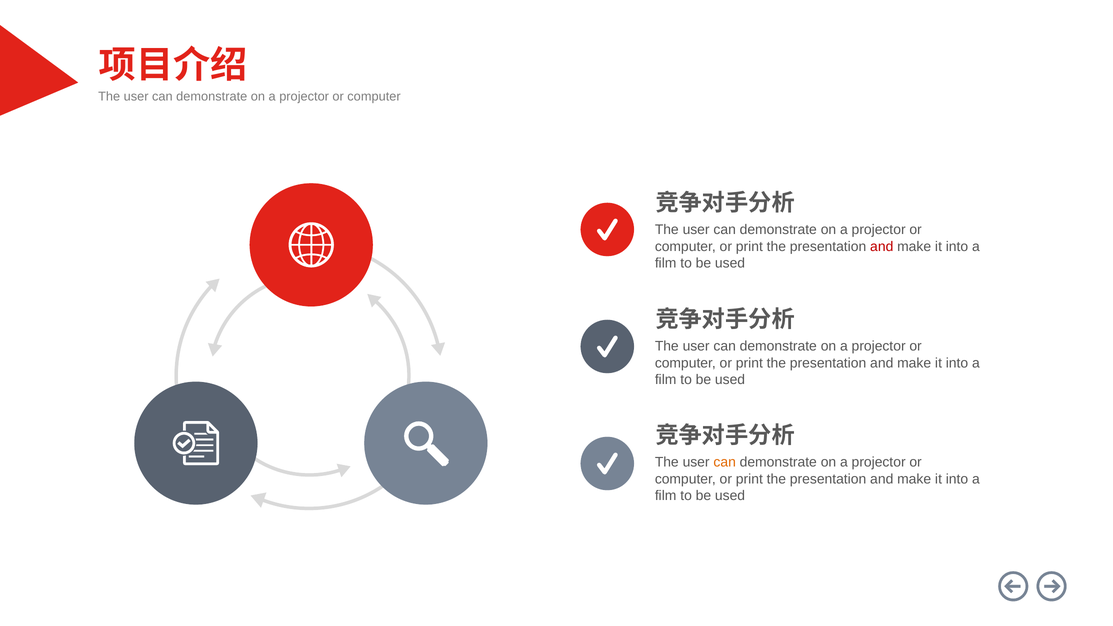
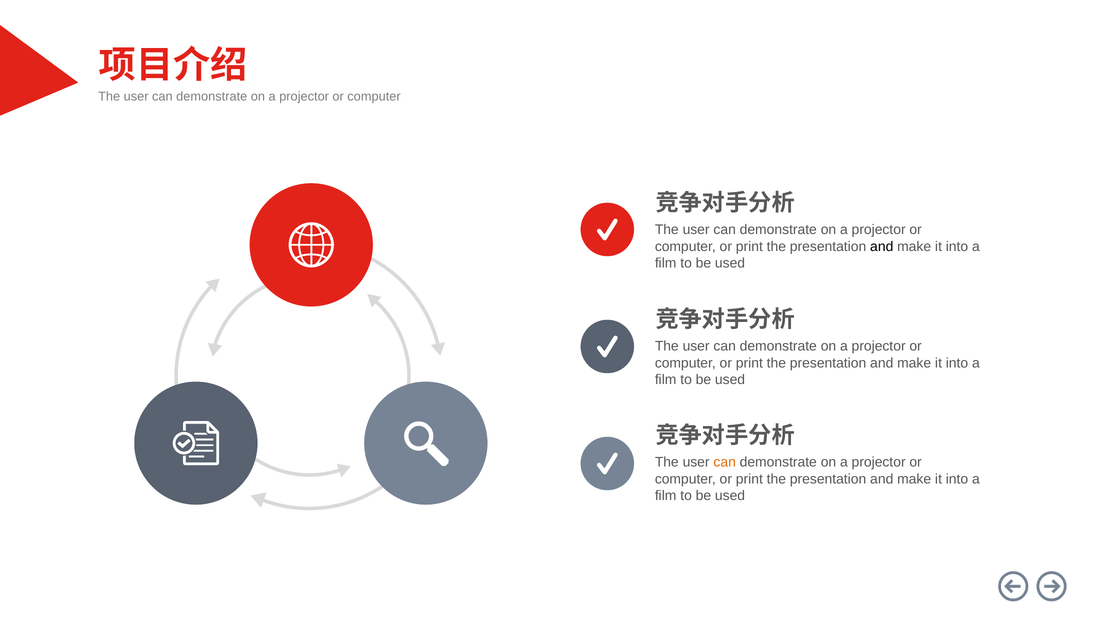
and colour: red -> black (882, 247)
